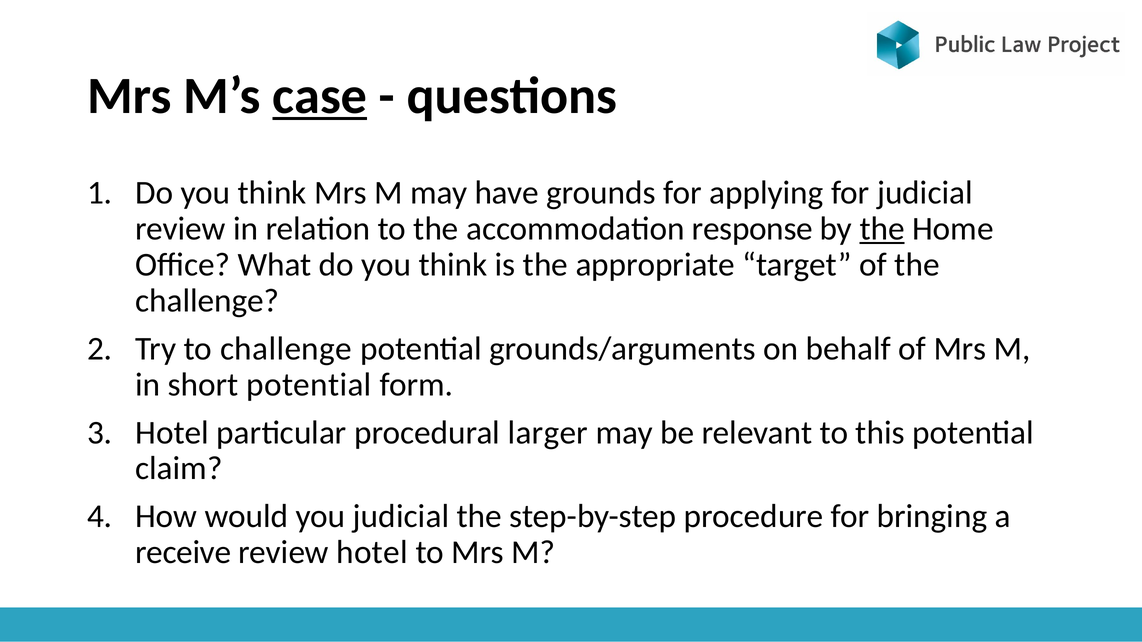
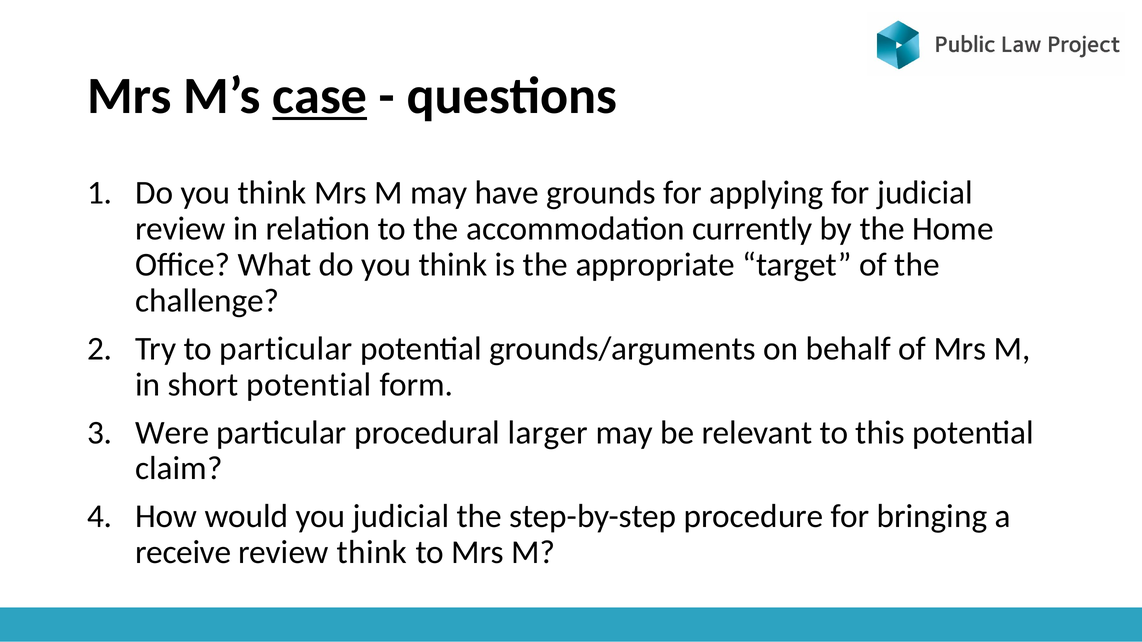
response: response -> currently (752, 229)
the underline: present -> none (882, 229)
to challenge: challenge -> particular (286, 349)
Hotel: Hotel -> Were (172, 433)
review hotel: hotel -> think (372, 553)
